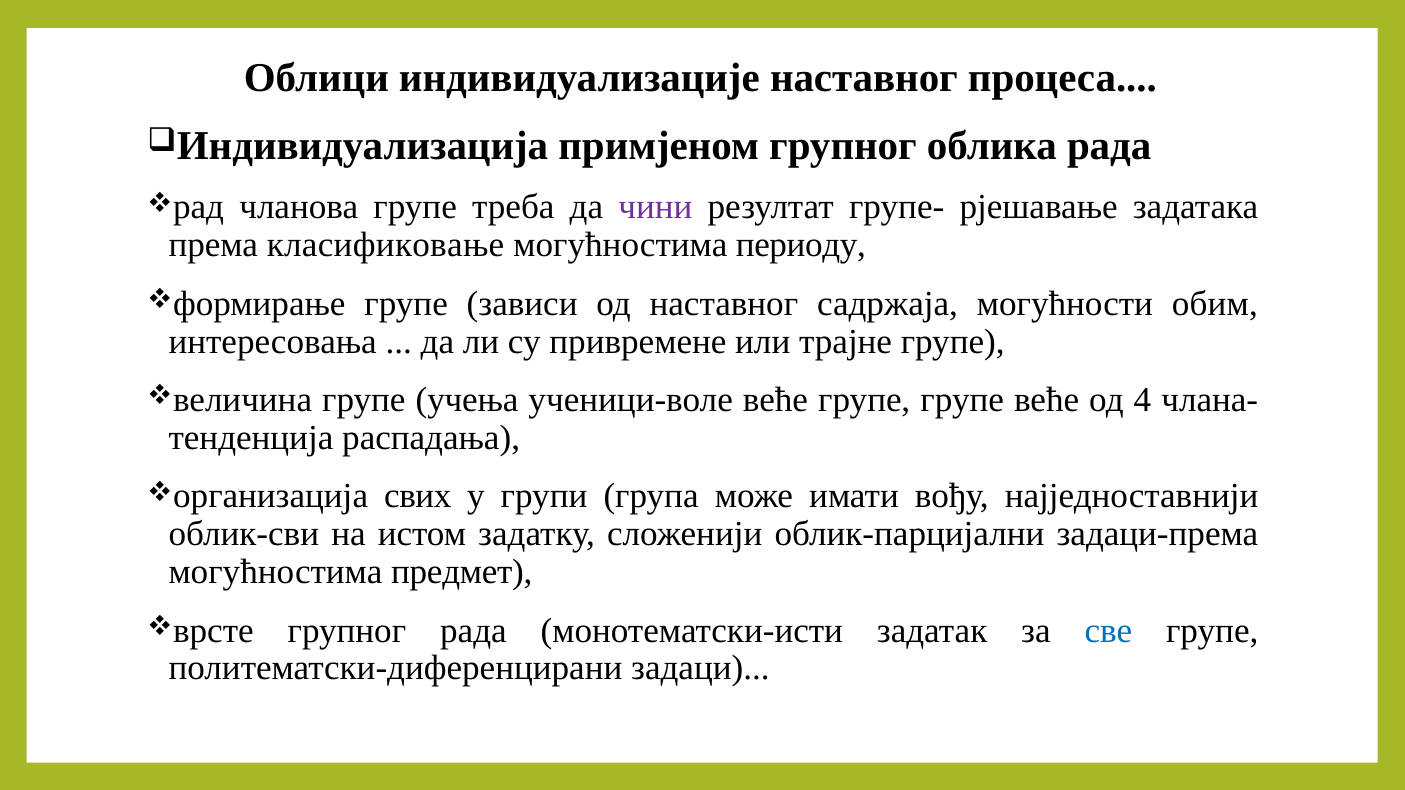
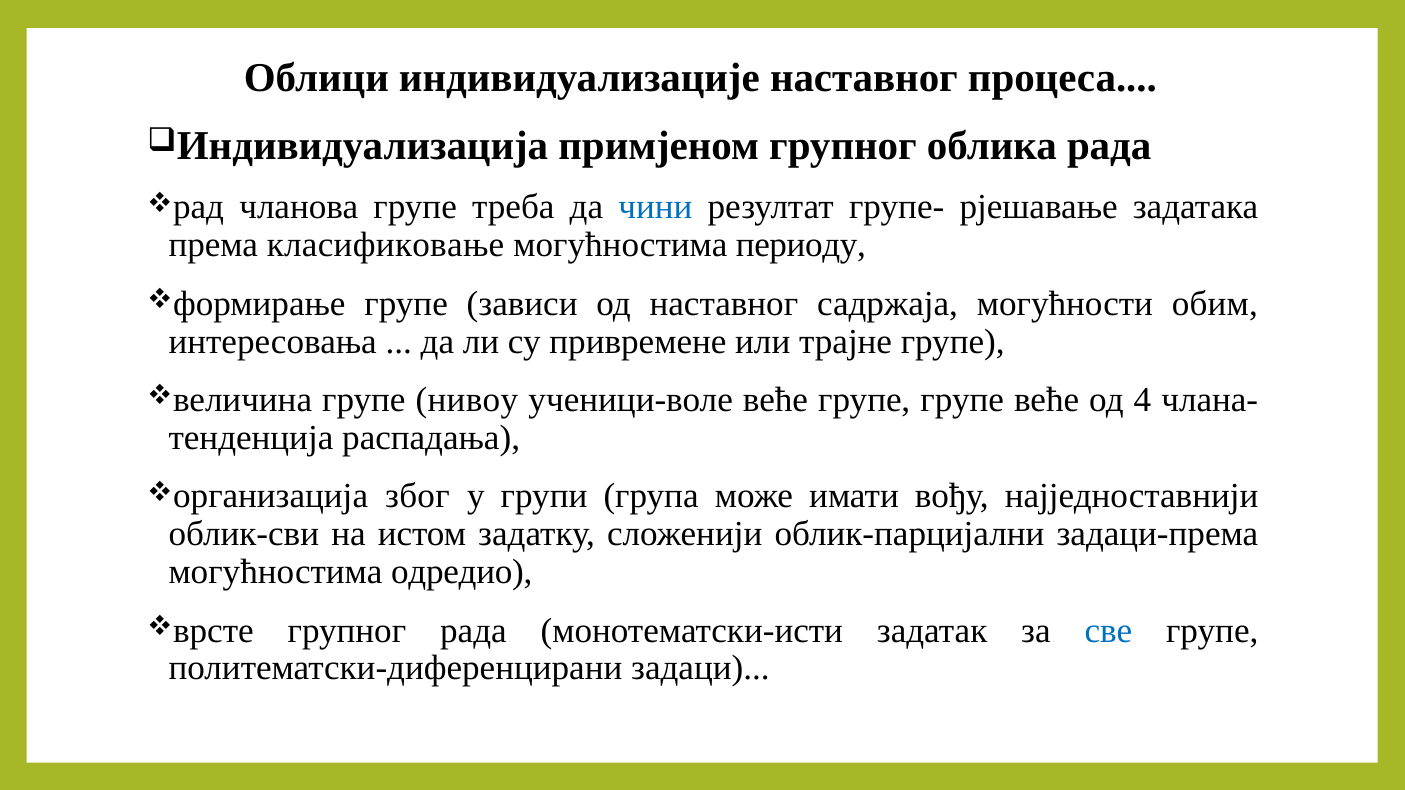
чини colour: purple -> blue (655, 207)
учења: учења -> нивоу (467, 400)
свих: свих -> због (417, 496)
предмет: предмет -> одредио (462, 572)
